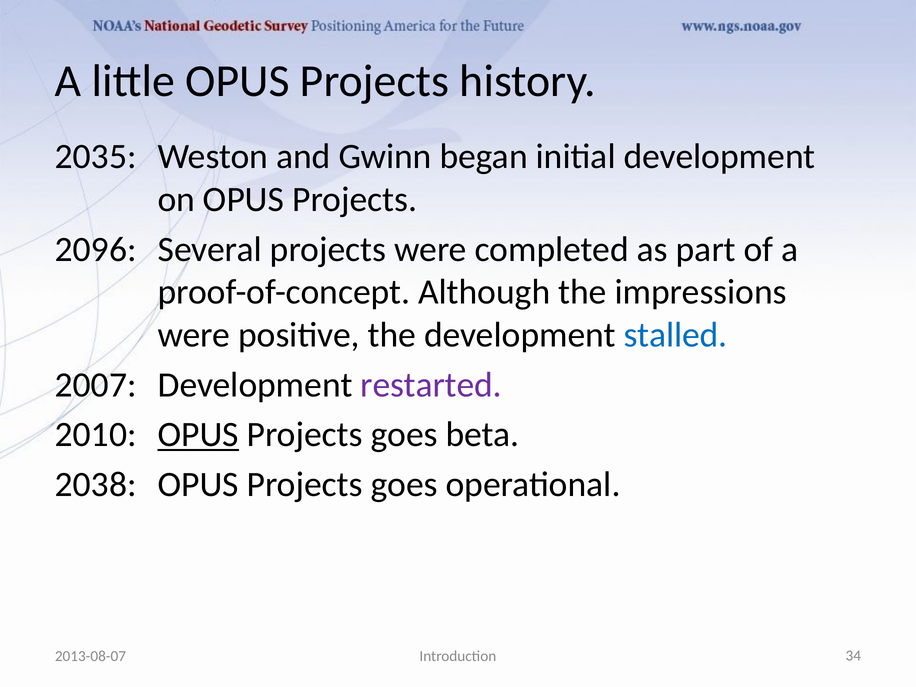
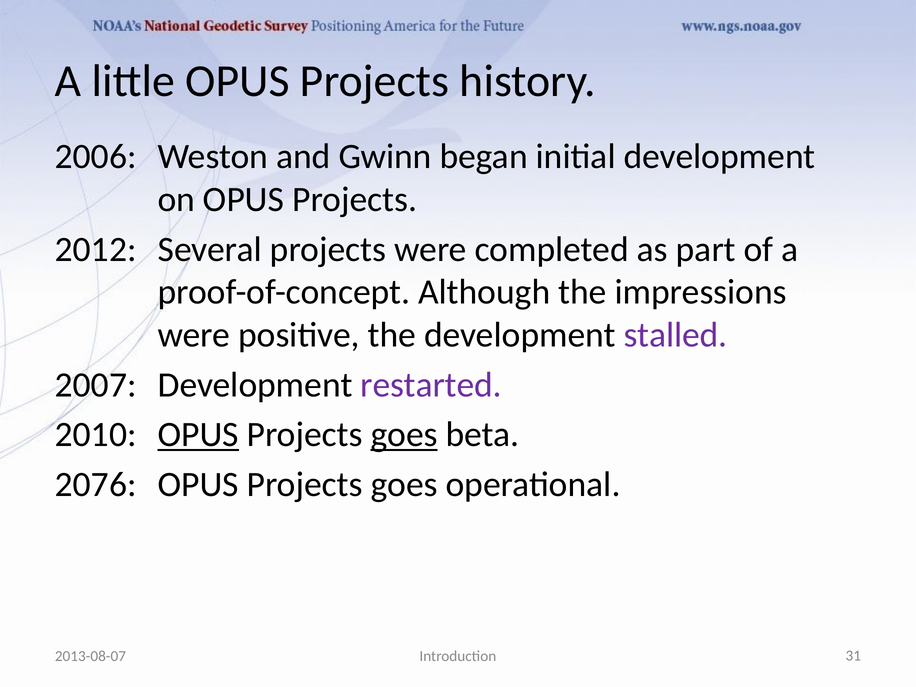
2035: 2035 -> 2006 (96, 157)
2096: 2096 -> 2012 (96, 249)
stalled colour: blue -> purple (675, 335)
goes underline: none -> present (404, 435)
2038: 2038 -> 2076 (96, 485)
34: 34 -> 31 (853, 656)
